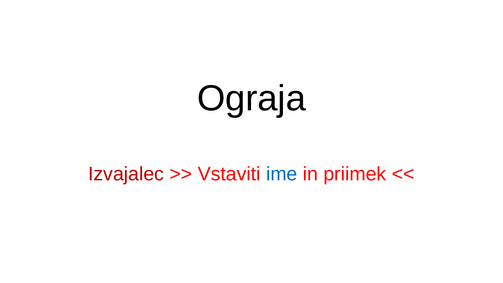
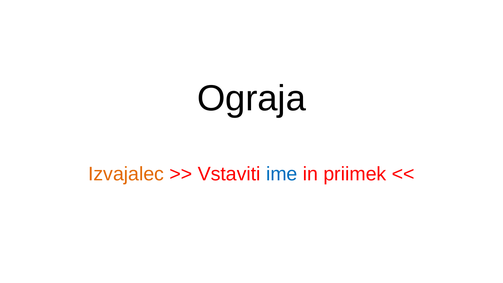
Izvajalec colour: red -> orange (126, 174)
